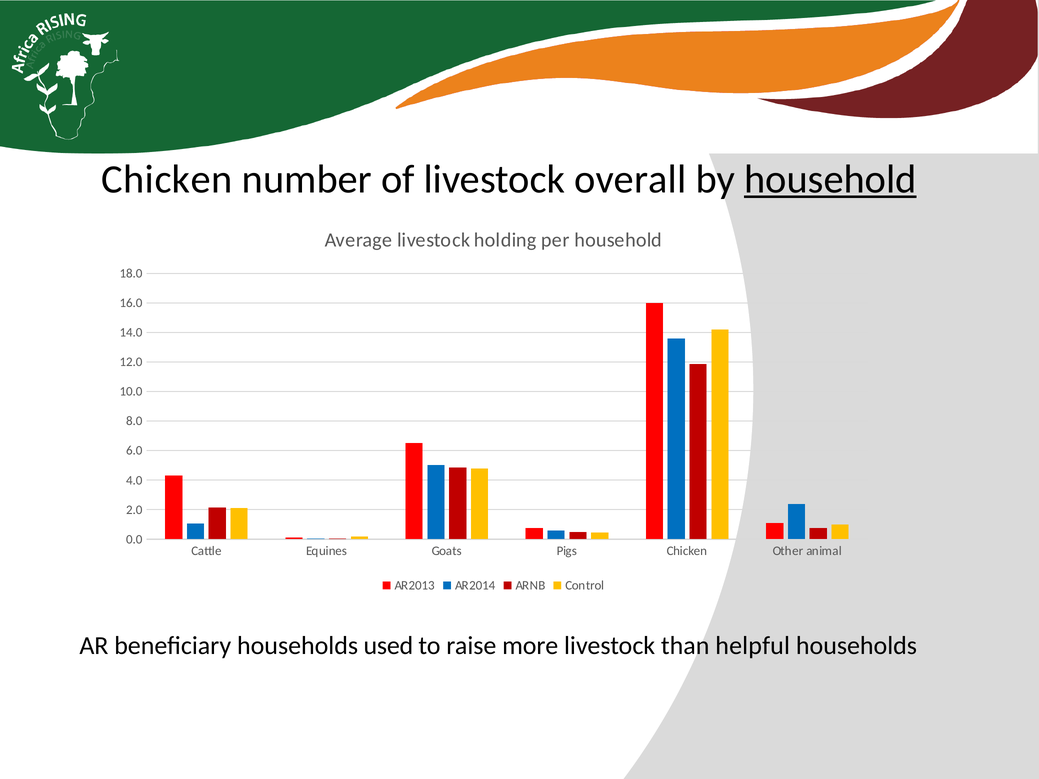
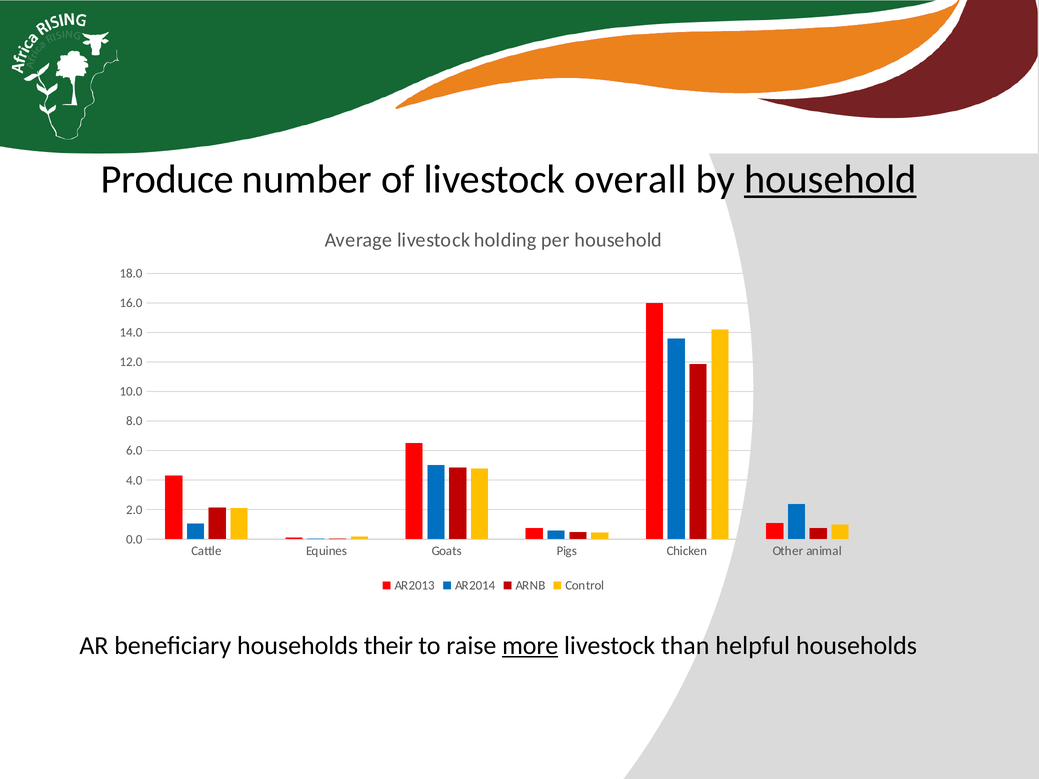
Chicken: Chicken -> Produce (167, 179)
used: used -> their (388, 646)
more underline: none -> present (530, 646)
